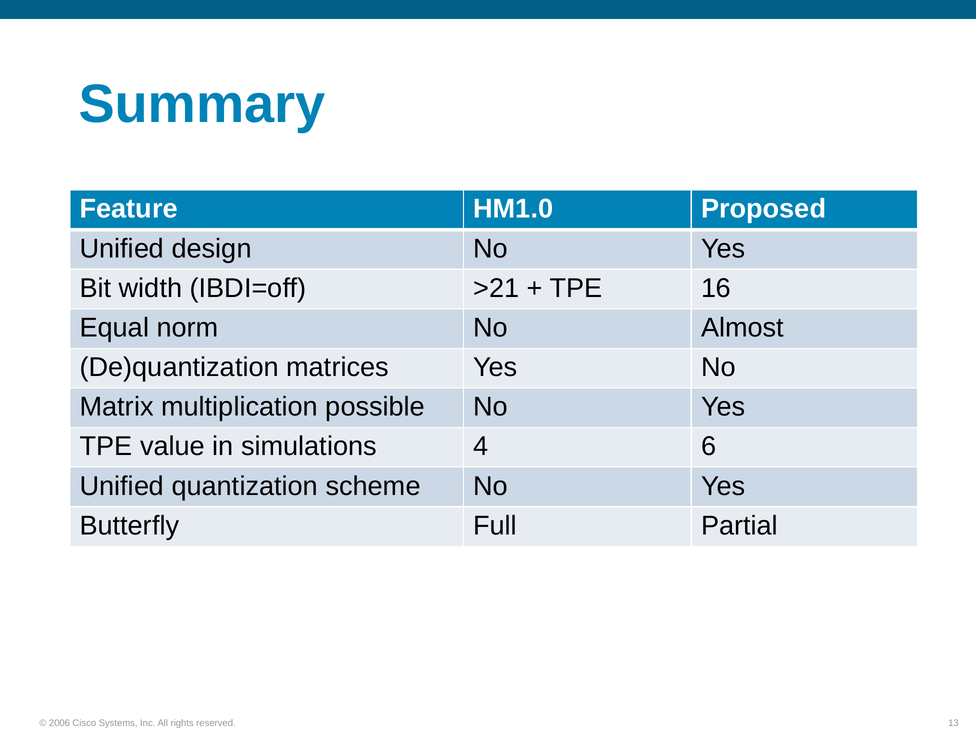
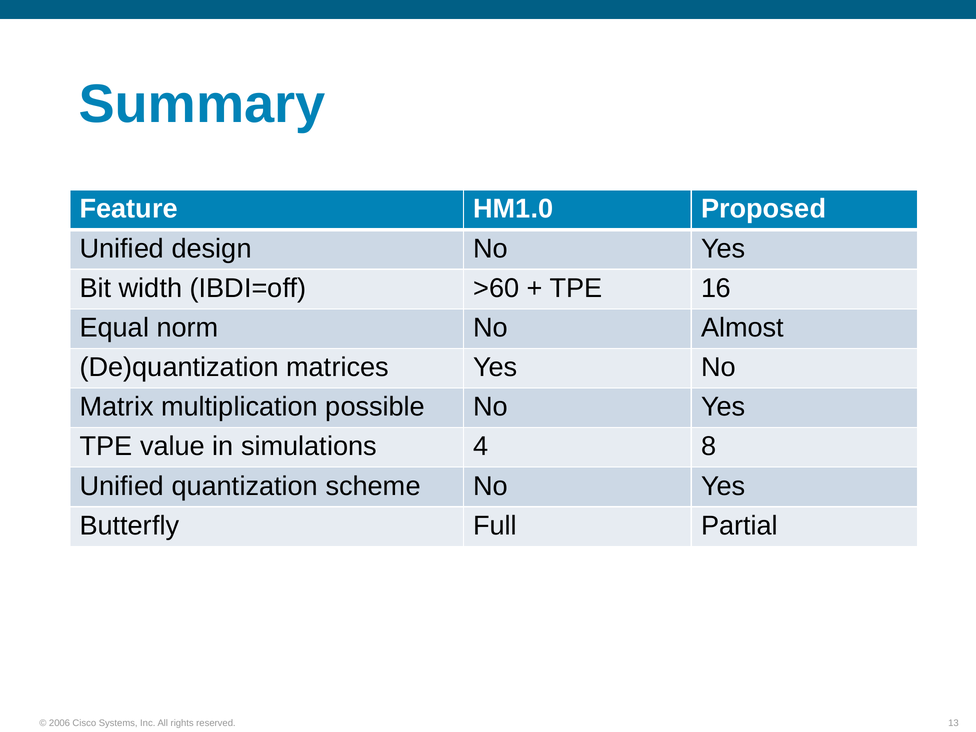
>21: >21 -> >60 (496, 288)
6: 6 -> 8 (709, 447)
